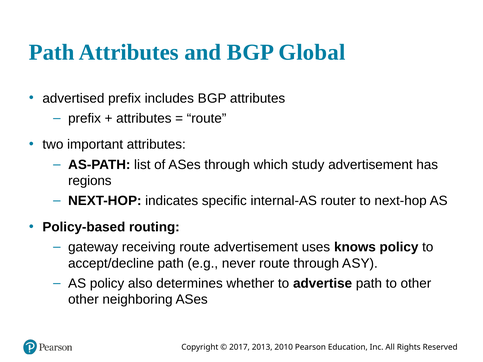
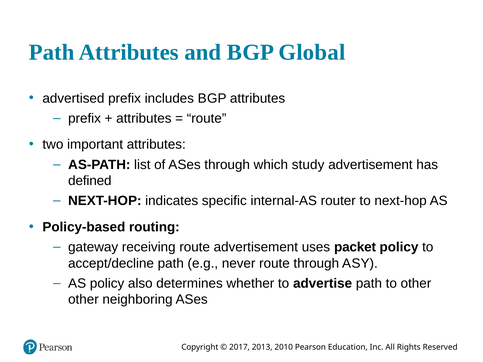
regions: regions -> defined (90, 181)
knows: knows -> packet (355, 247)
